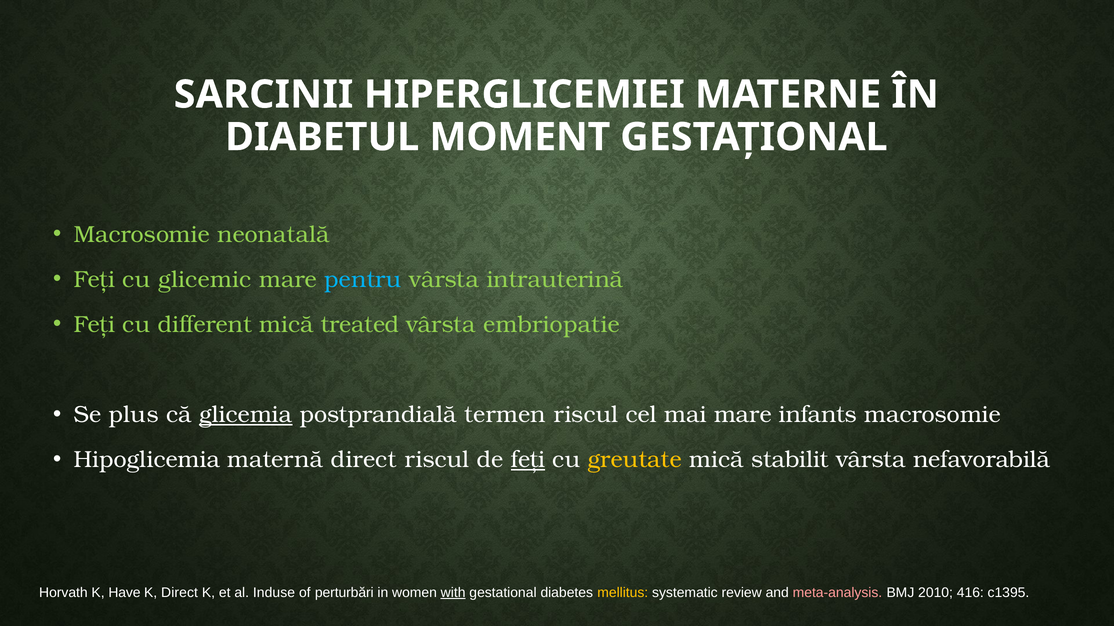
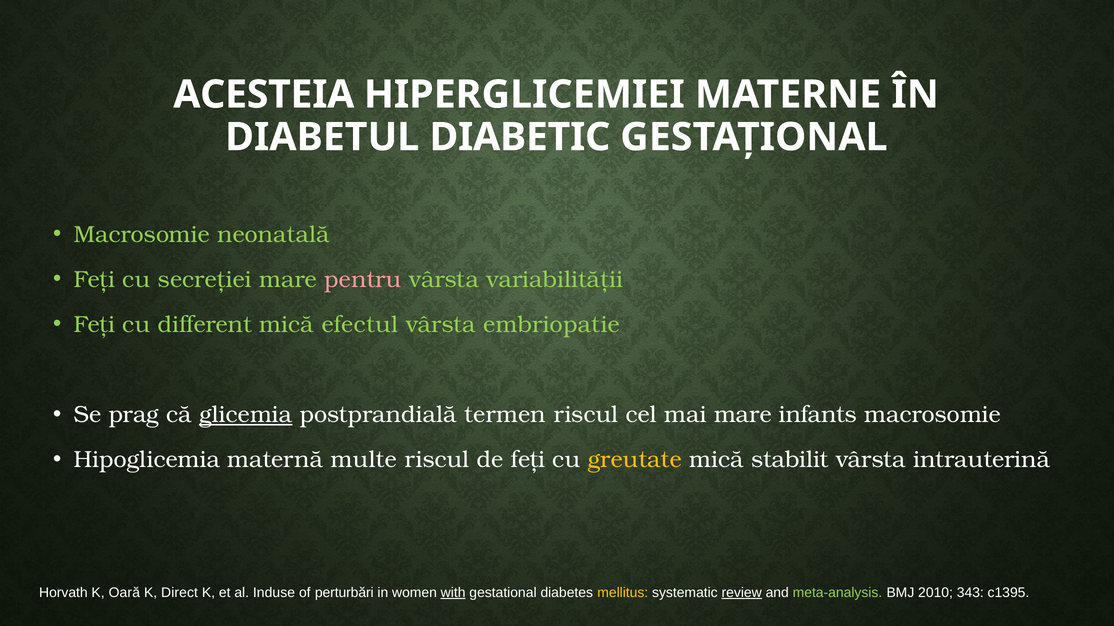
SARCINII: SARCINII -> ACESTEIA (264, 95)
MOMENT: MOMENT -> DIABETIC (520, 137)
glicemic: glicemic -> secreției (205, 280)
pentru colour: light blue -> pink (363, 280)
intrauterină: intrauterină -> variabilității (555, 280)
treated: treated -> efectul (360, 325)
plus: plus -> prag (134, 415)
maternă direct: direct -> multe (364, 460)
feți underline: present -> none (528, 460)
nefavorabilă: nefavorabilă -> intrauterină (982, 460)
Have: Have -> Oară (124, 593)
review underline: none -> present (742, 593)
meta-analysis colour: pink -> light green (837, 593)
416: 416 -> 343 (970, 593)
